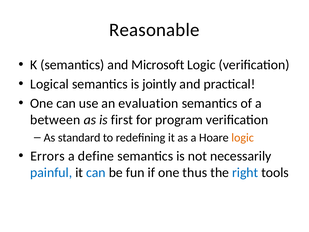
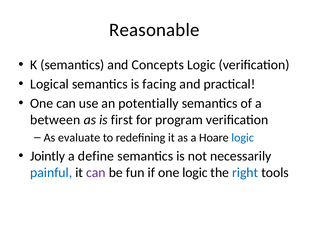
Microsoft: Microsoft -> Concepts (158, 65)
jointly: jointly -> facing (159, 84)
evaluation: evaluation -> potentially (149, 103)
standard: standard -> evaluate (79, 138)
logic colour: orange -> blue (243, 138)
Errors: Errors -> Jointly (48, 156)
can colour: blue -> purple (96, 172)
one thus: thus -> logic (195, 172)
